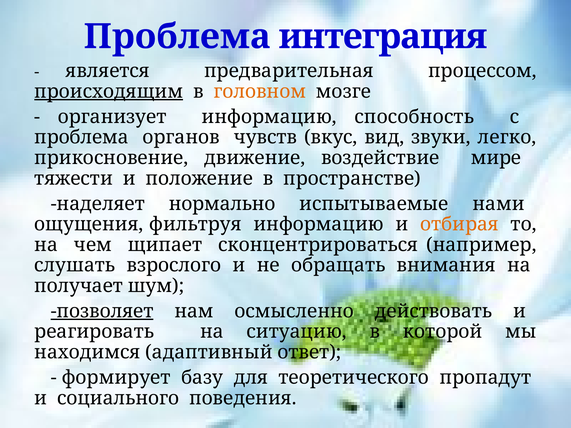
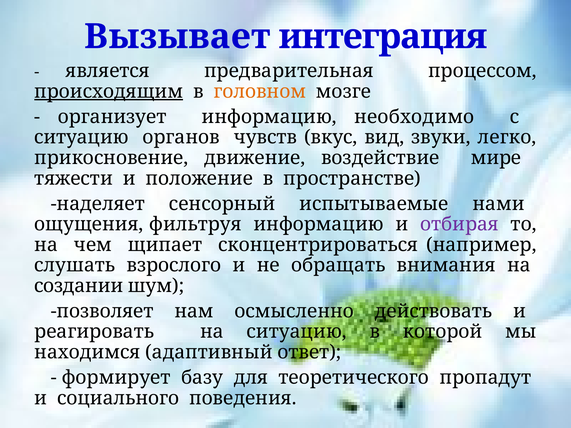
Проблема: Проблема -> Вызывает (177, 37)
способность: способность -> необходимо (414, 117)
проблема: проблема -> ситуацию (81, 137)
нормально: нормально -> сенсорный (222, 204)
отбирая colour: orange -> purple (459, 224)
получает: получает -> создании (79, 286)
позволяет underline: present -> none (102, 311)
